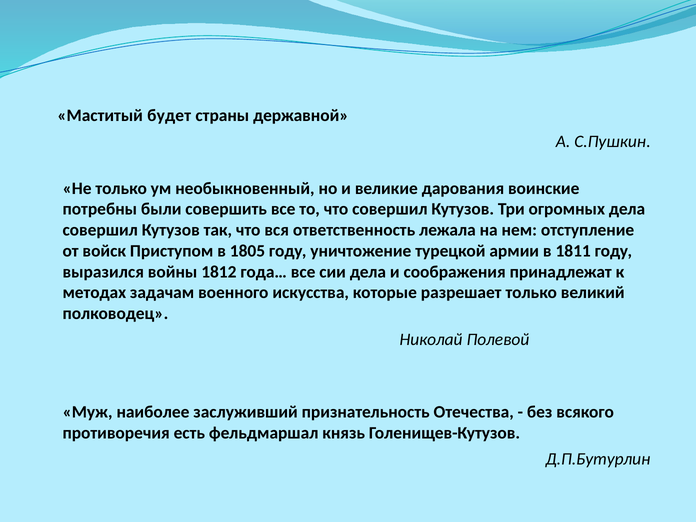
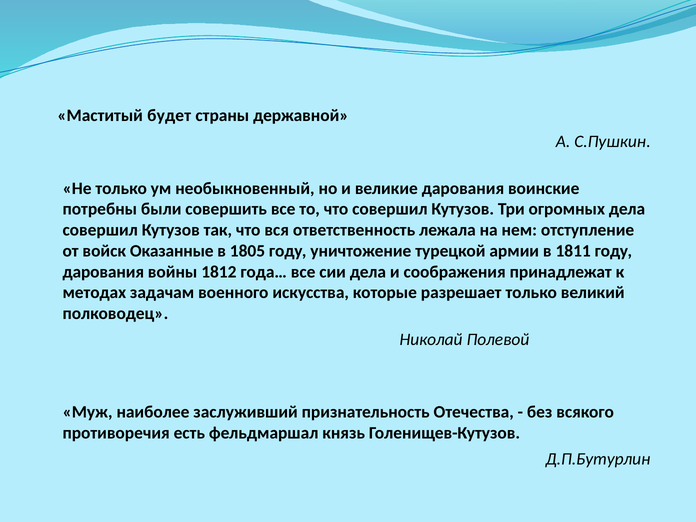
Приступом: Приступом -> Оказанные (172, 251)
выразился: выразился -> дарования (103, 272)
